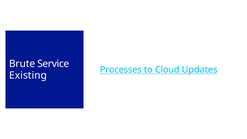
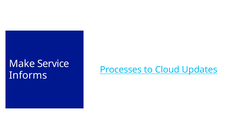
Brute: Brute -> Make (22, 64)
Existing: Existing -> Informs (28, 75)
